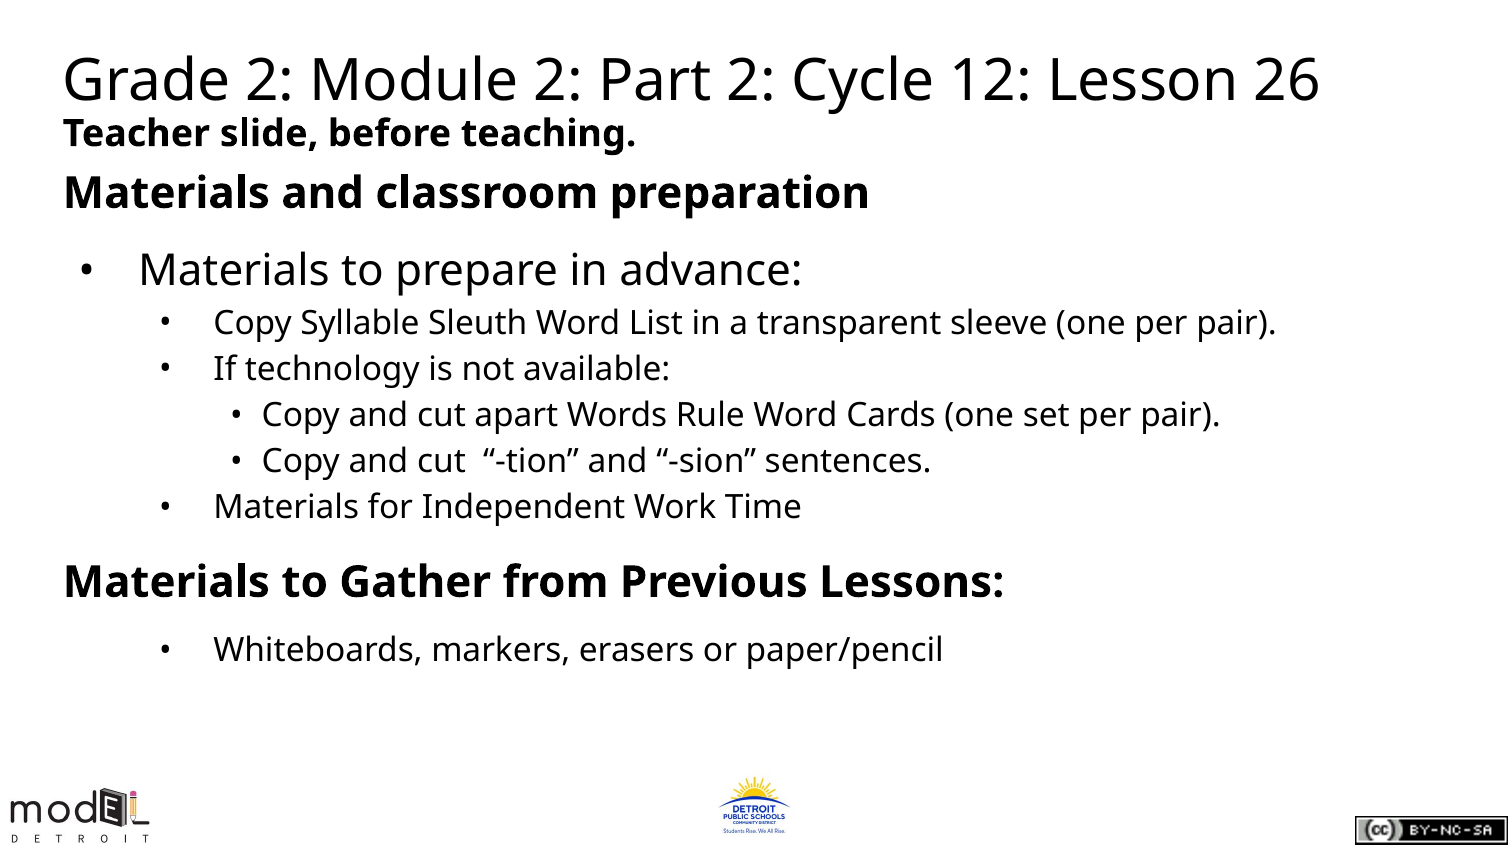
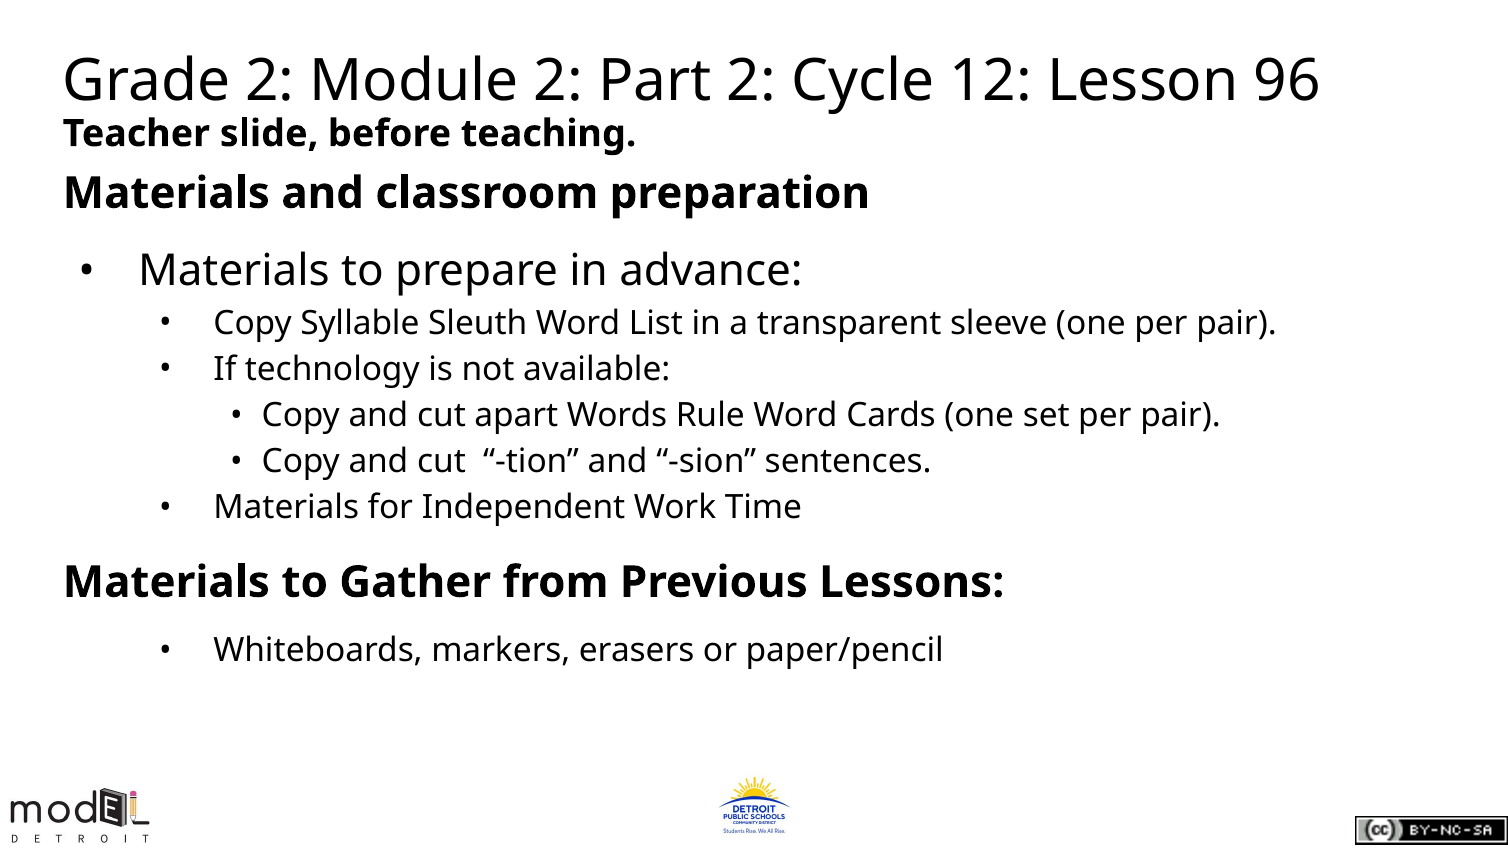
26: 26 -> 96 (1287, 82)
